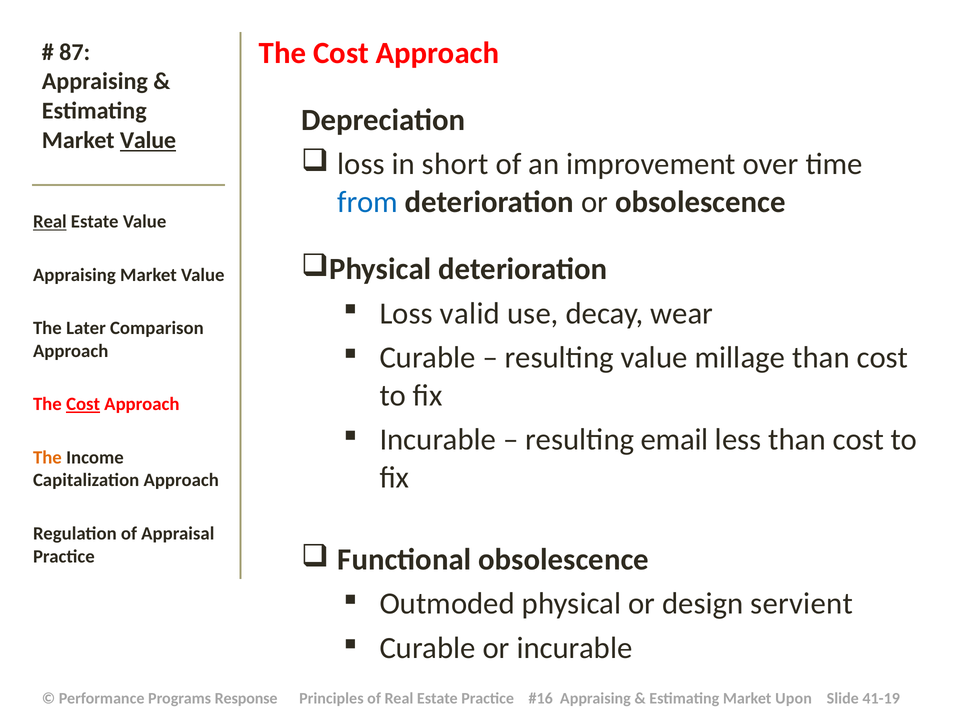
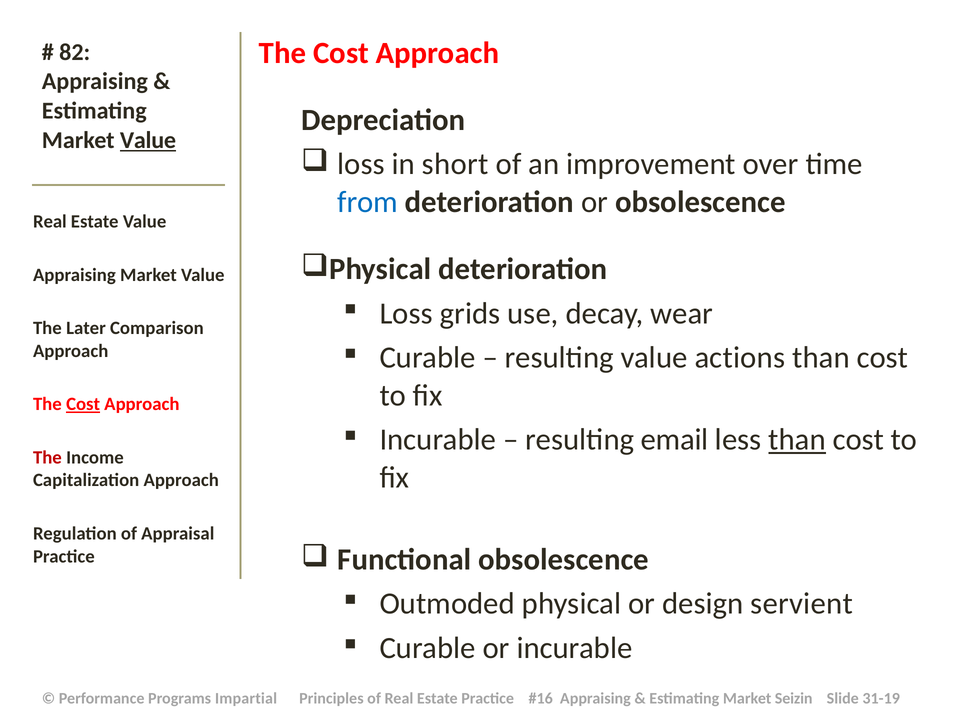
87: 87 -> 82 (75, 52)
Real underline: present -> none (50, 222)
valid: valid -> grids (470, 313)
millage: millage -> actions (740, 357)
than underline: none -> present (797, 440)
The colour: orange -> red (47, 457)
Response: Response -> Impartial (246, 698)
Upon: Upon -> Seizin (794, 698)
41-19: 41-19 -> 31-19 (881, 698)
